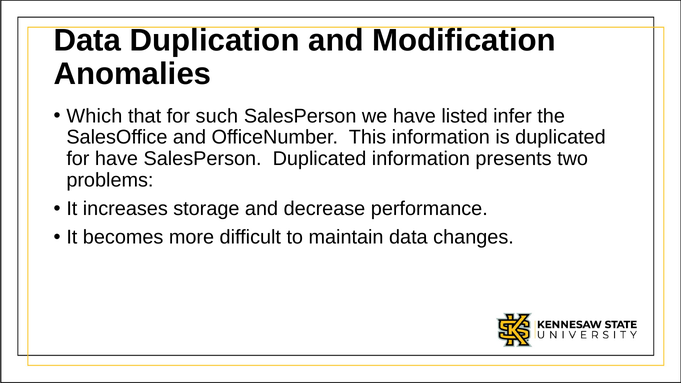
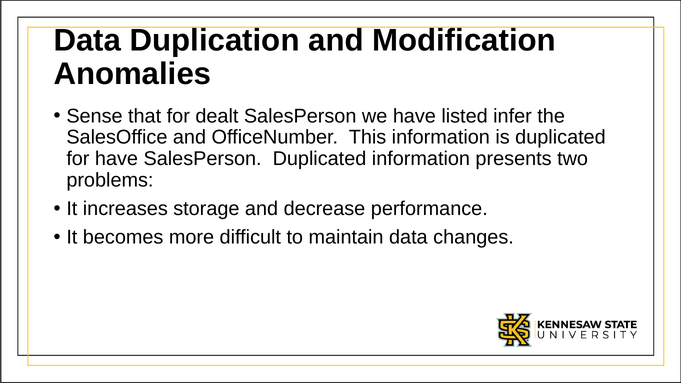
Which: Which -> Sense (94, 116)
such: such -> dealt (217, 116)
